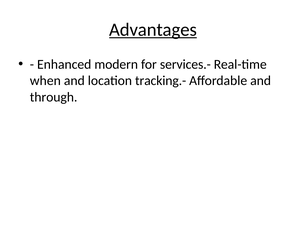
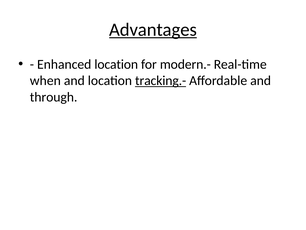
Enhanced modern: modern -> location (116, 64)
services.-: services.- -> modern.- (185, 64)
tracking.- underline: none -> present (161, 81)
